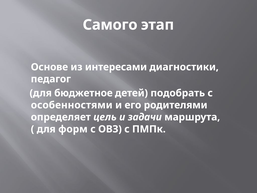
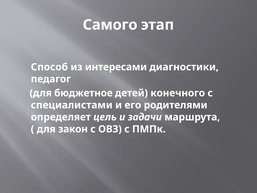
Основе: Основе -> Способ (49, 67)
подобрать: подобрать -> конечного (178, 93)
особенностями: особенностями -> специалистами (72, 105)
форм: форм -> закон (73, 129)
